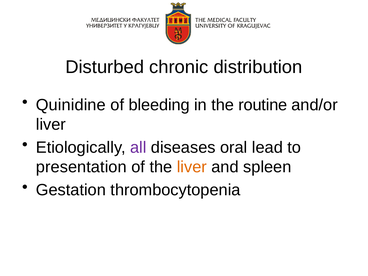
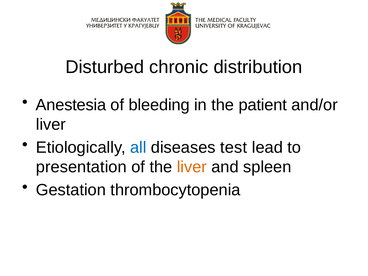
Quinidine: Quinidine -> Anestesia (71, 105)
routine: routine -> patient (263, 105)
all colour: purple -> blue (138, 147)
oral: oral -> test (234, 147)
